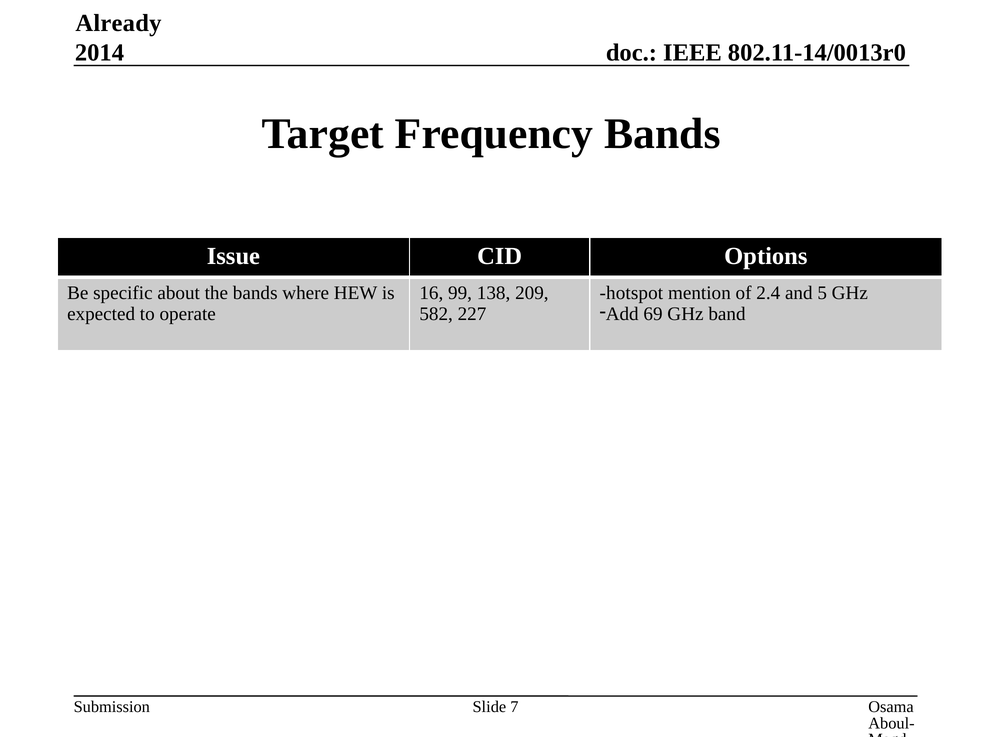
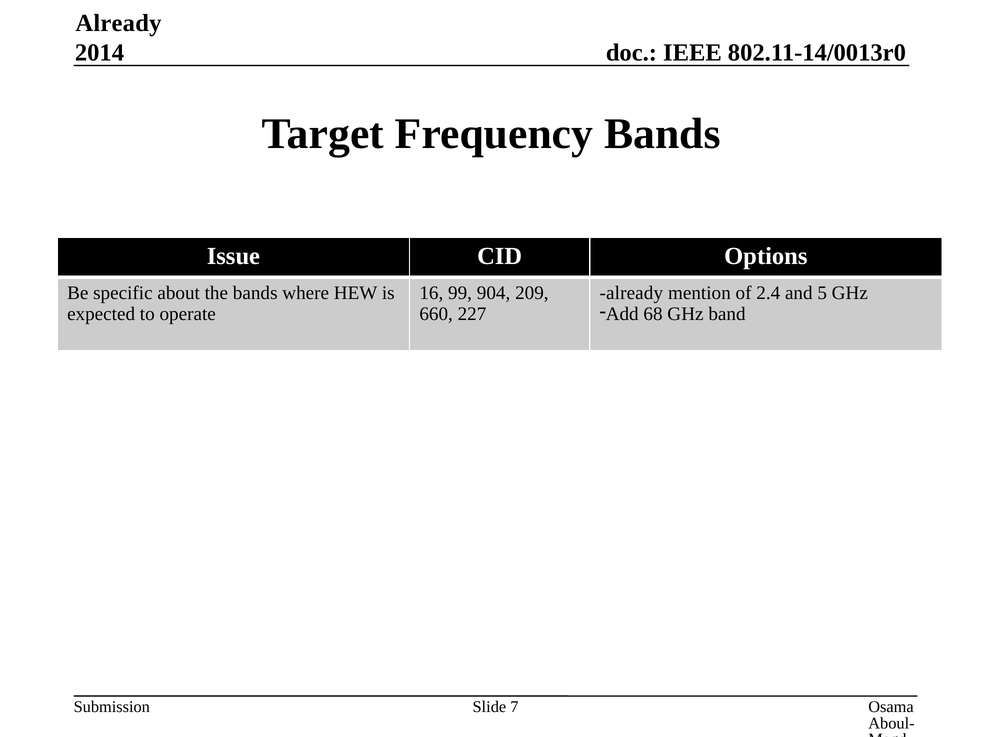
138: 138 -> 904 (494, 293)
hotspot: hotspot -> already (631, 293)
69: 69 -> 68 (653, 314)
582: 582 -> 660 (436, 314)
